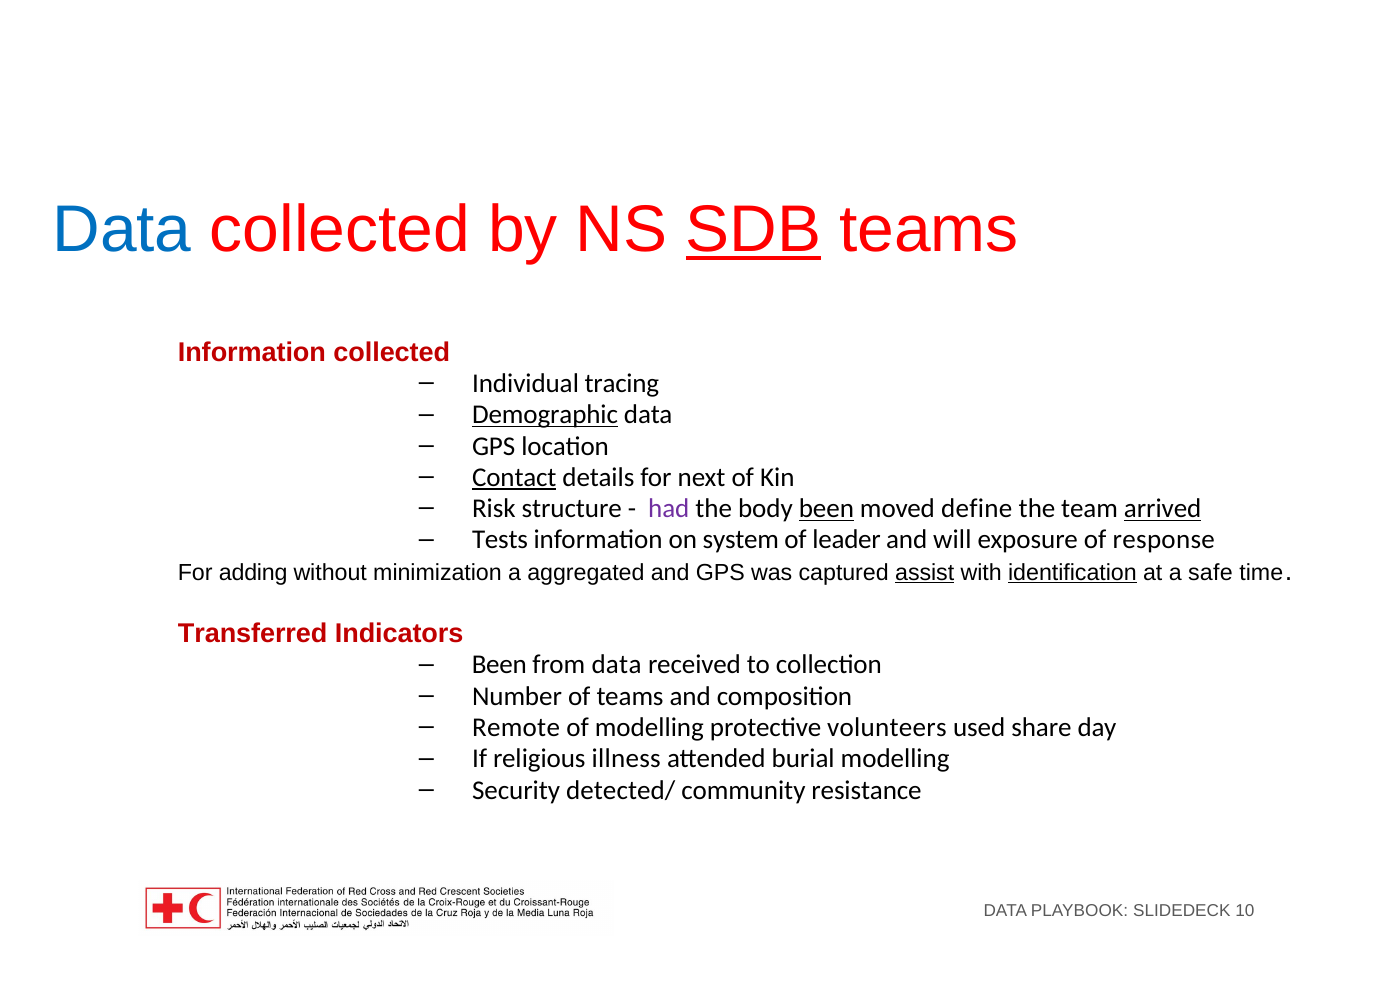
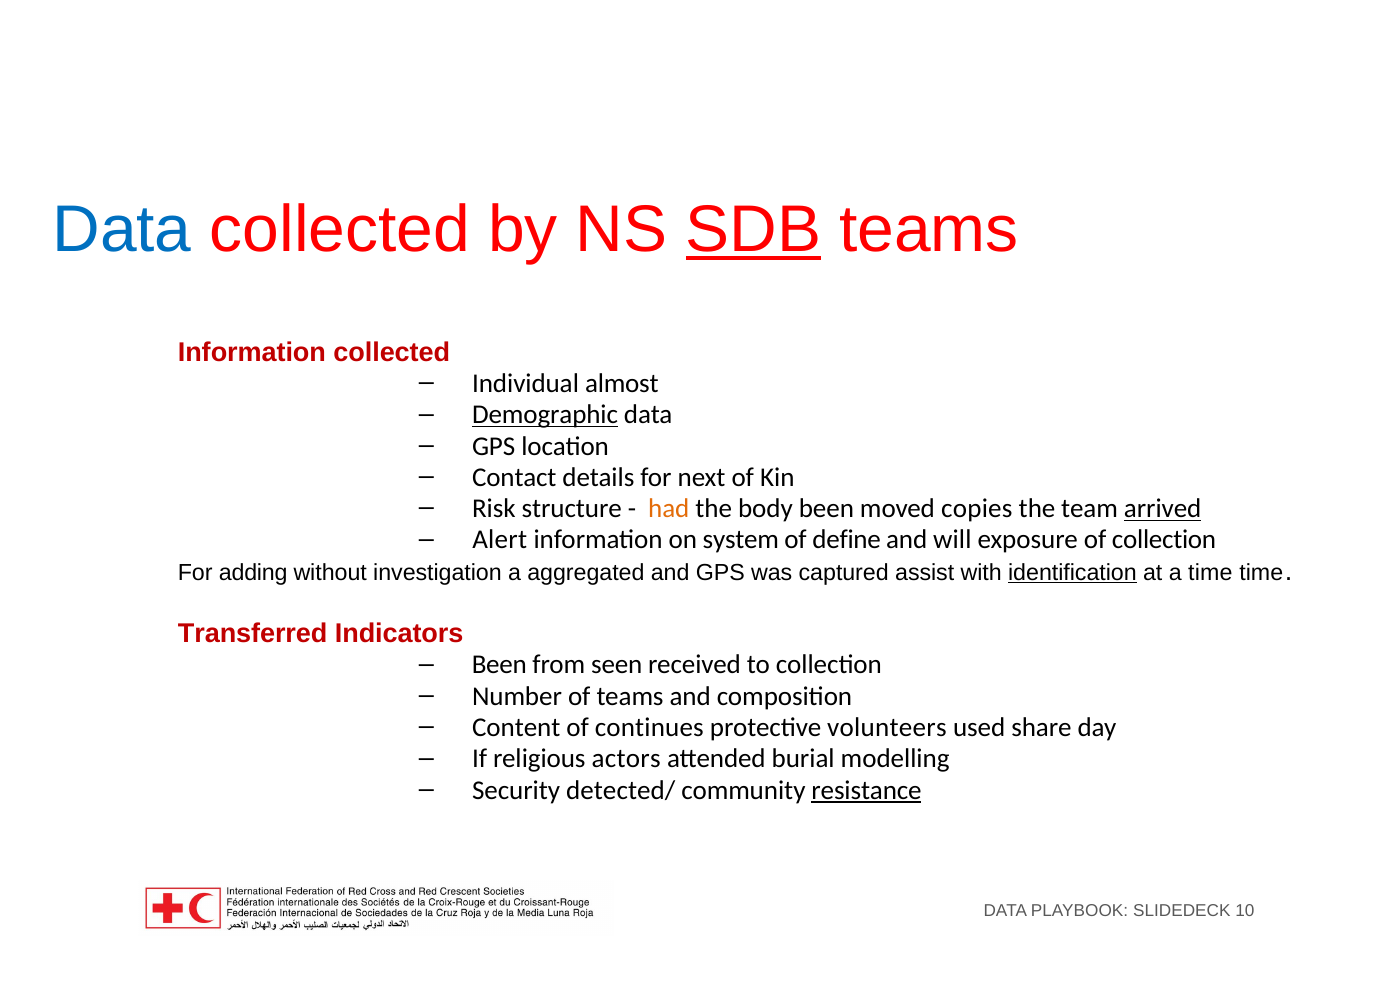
tracing: tracing -> almost (622, 384)
Contact underline: present -> none (514, 477)
had colour: purple -> orange (669, 509)
been underline: present -> none (826, 509)
define: define -> copies (977, 509)
Tests: Tests -> Alert (500, 540)
leader: leader -> define (847, 540)
of response: response -> collection (1164, 540)
minimization: minimization -> investigation (437, 573)
assist underline: present -> none (925, 573)
a safe: safe -> time (1210, 573)
from data: data -> seen (617, 665)
Remote: Remote -> Content (516, 728)
of modelling: modelling -> continues (649, 728)
illness: illness -> actors (626, 759)
resistance underline: none -> present (867, 790)
